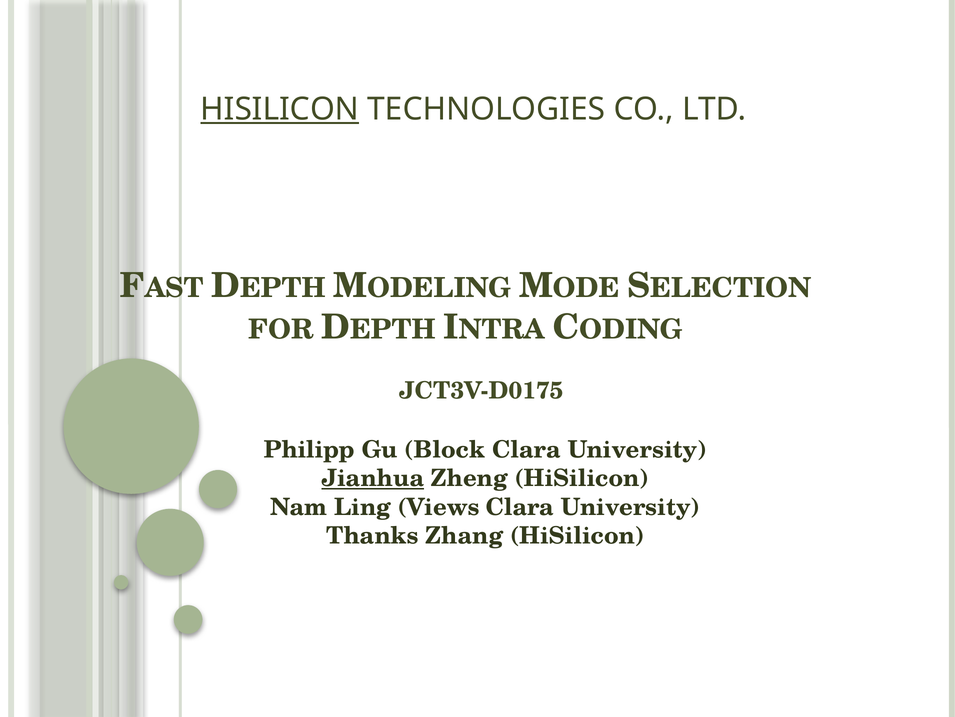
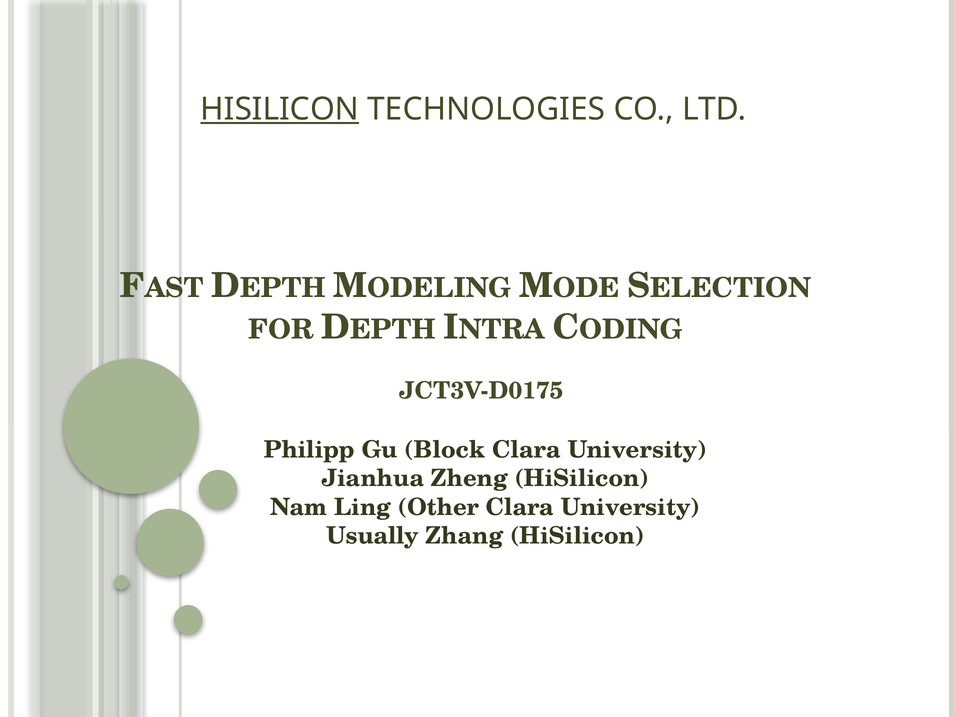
Jianhua underline: present -> none (373, 478)
Views: Views -> Other (438, 507)
Thanks: Thanks -> Usually (373, 535)
